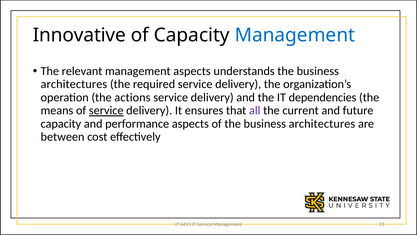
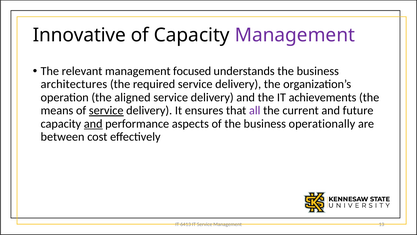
Management colour: blue -> purple (295, 35)
management aspects: aspects -> focused (192, 71)
actions: actions -> aligned (132, 97)
dependencies: dependencies -> achievements (323, 97)
and underline: none -> present (93, 124)
of the business architectures: architectures -> operationally (322, 124)
